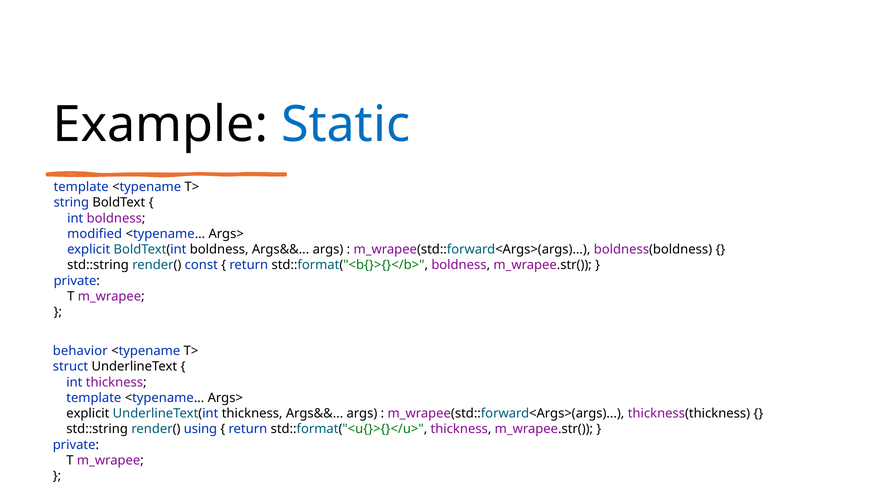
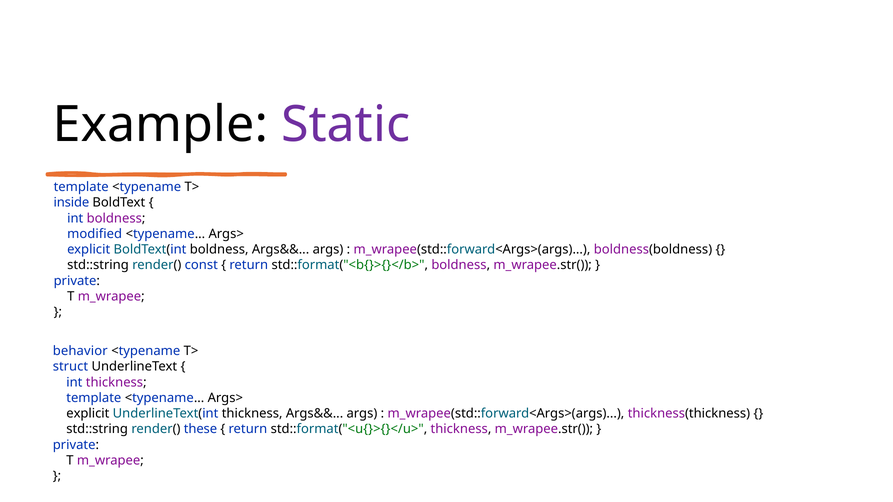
Static colour: blue -> purple (346, 125)
string: string -> inside (71, 203)
using: using -> these (200, 429)
